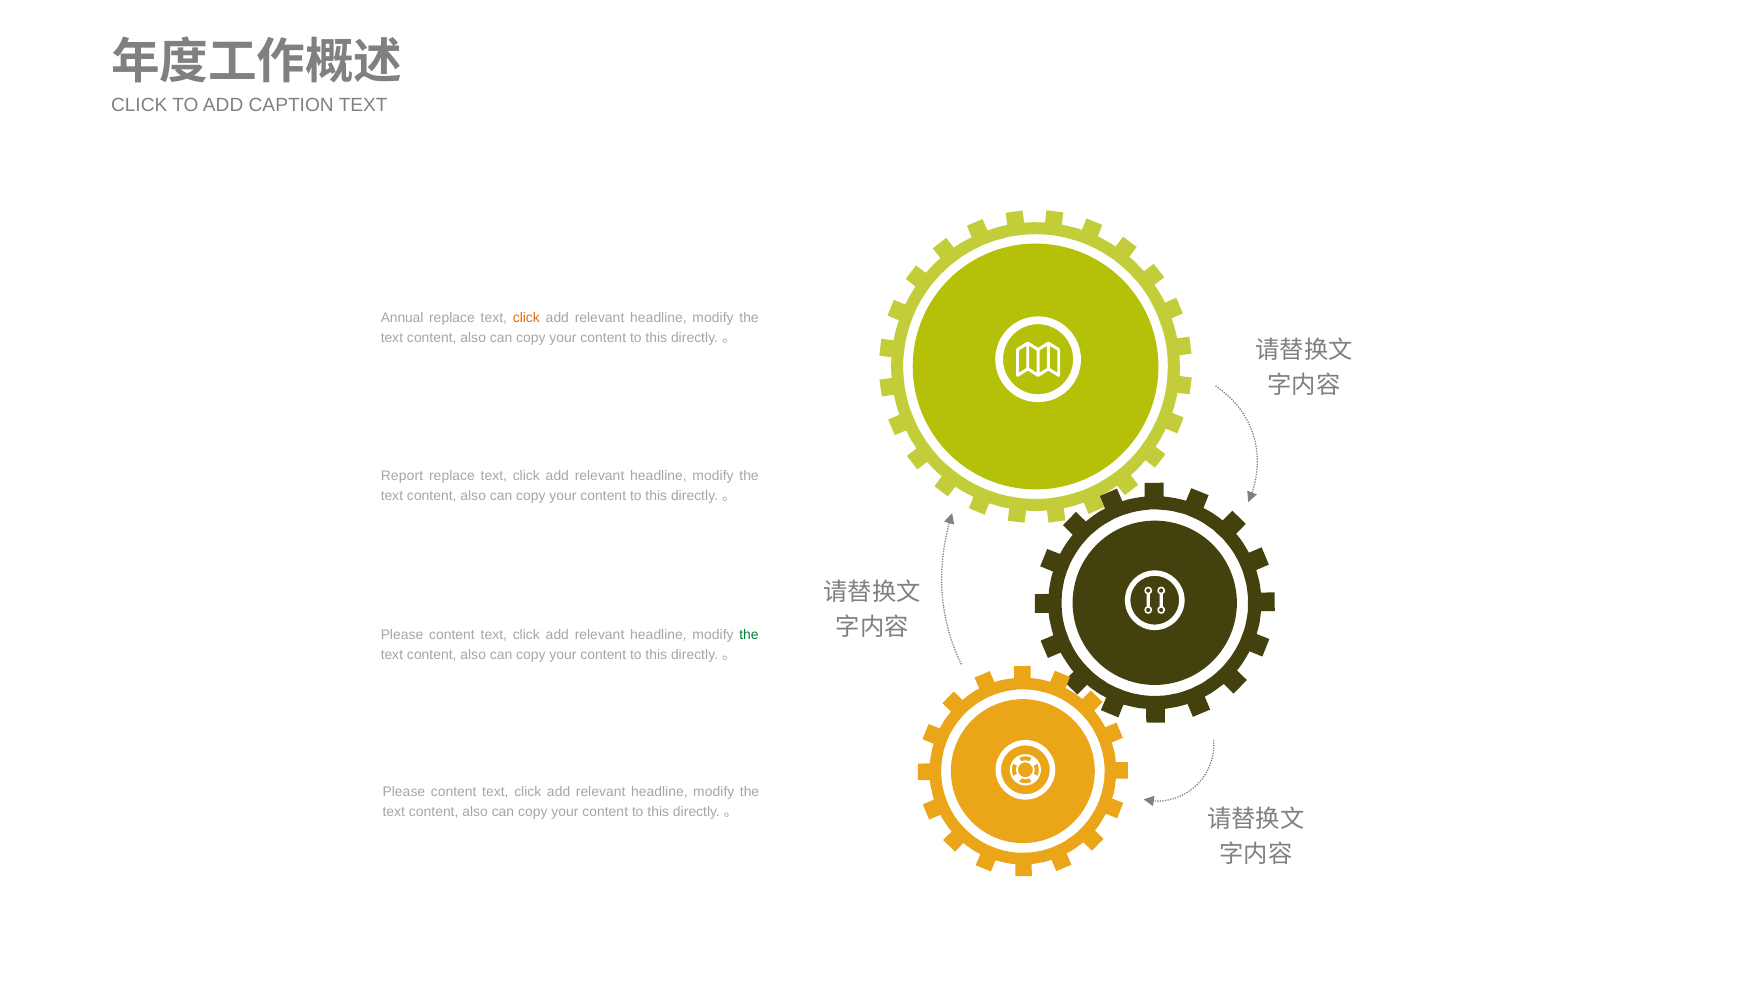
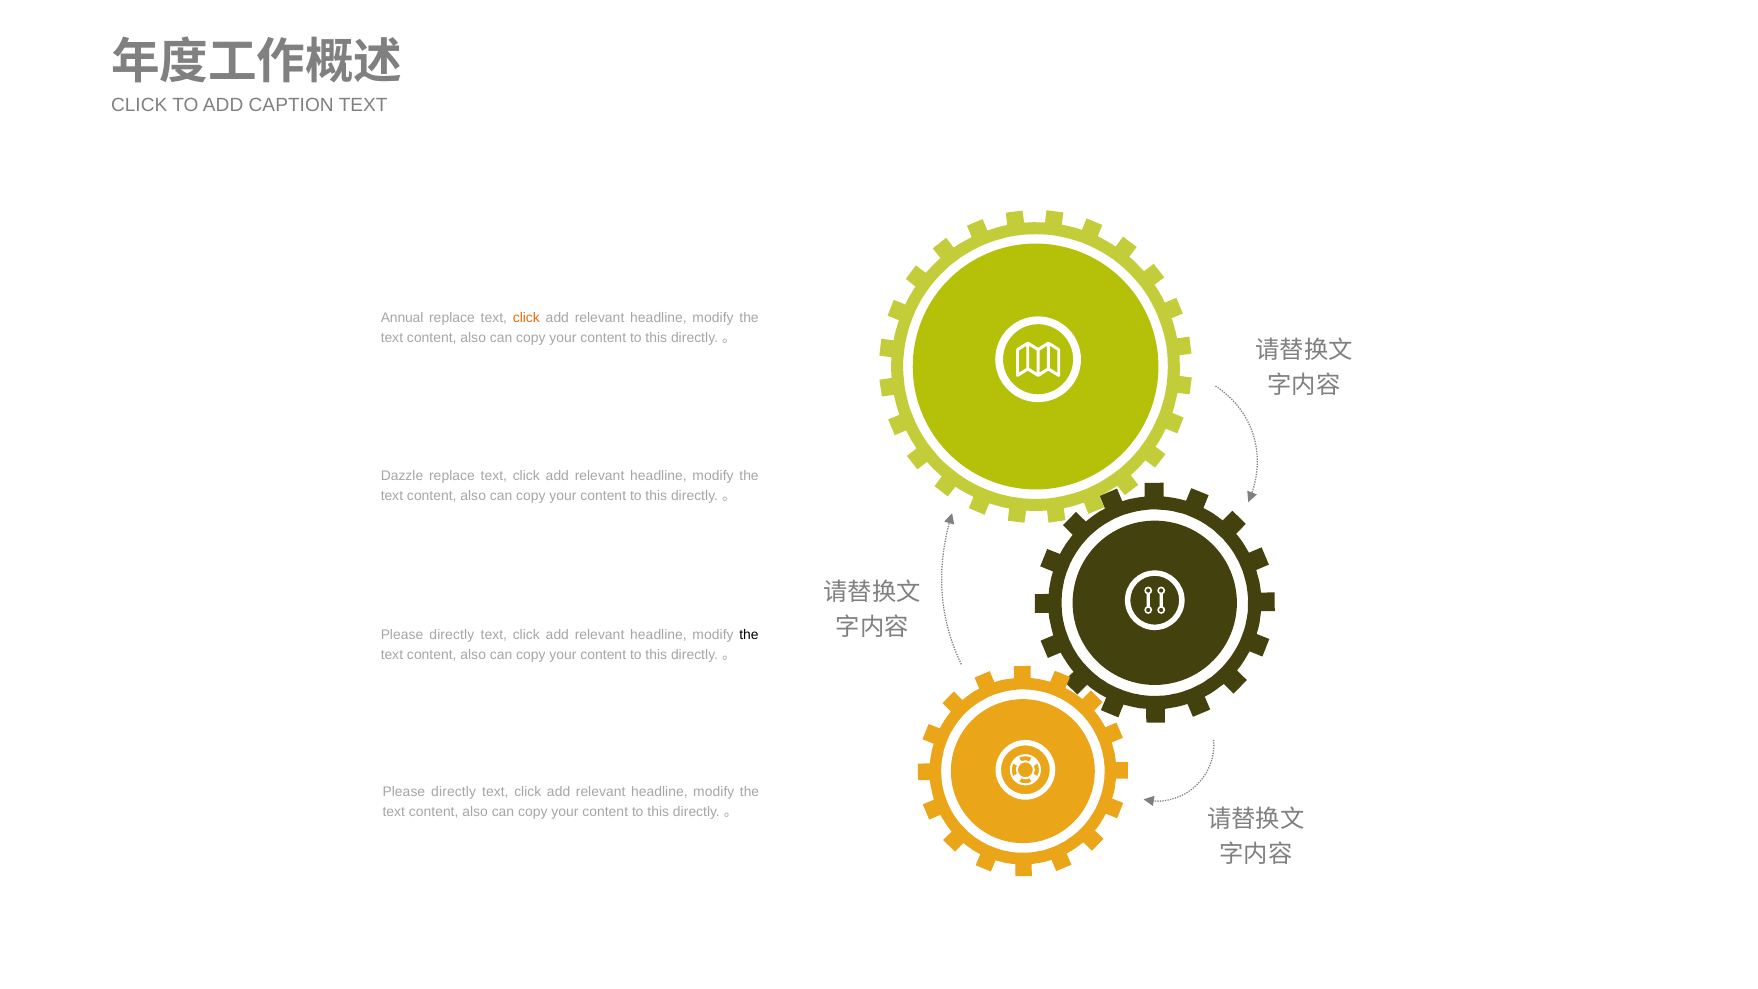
Report: Report -> Dazzle (402, 476)
content: content -> directly (452, 635)
the colour: green -> black (749, 635)
content: content -> directly (454, 792)
